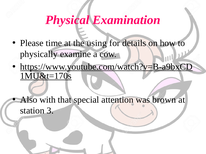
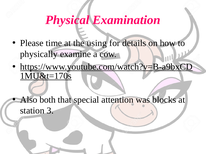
with: with -> both (48, 100)
brown: brown -> blocks (164, 100)
